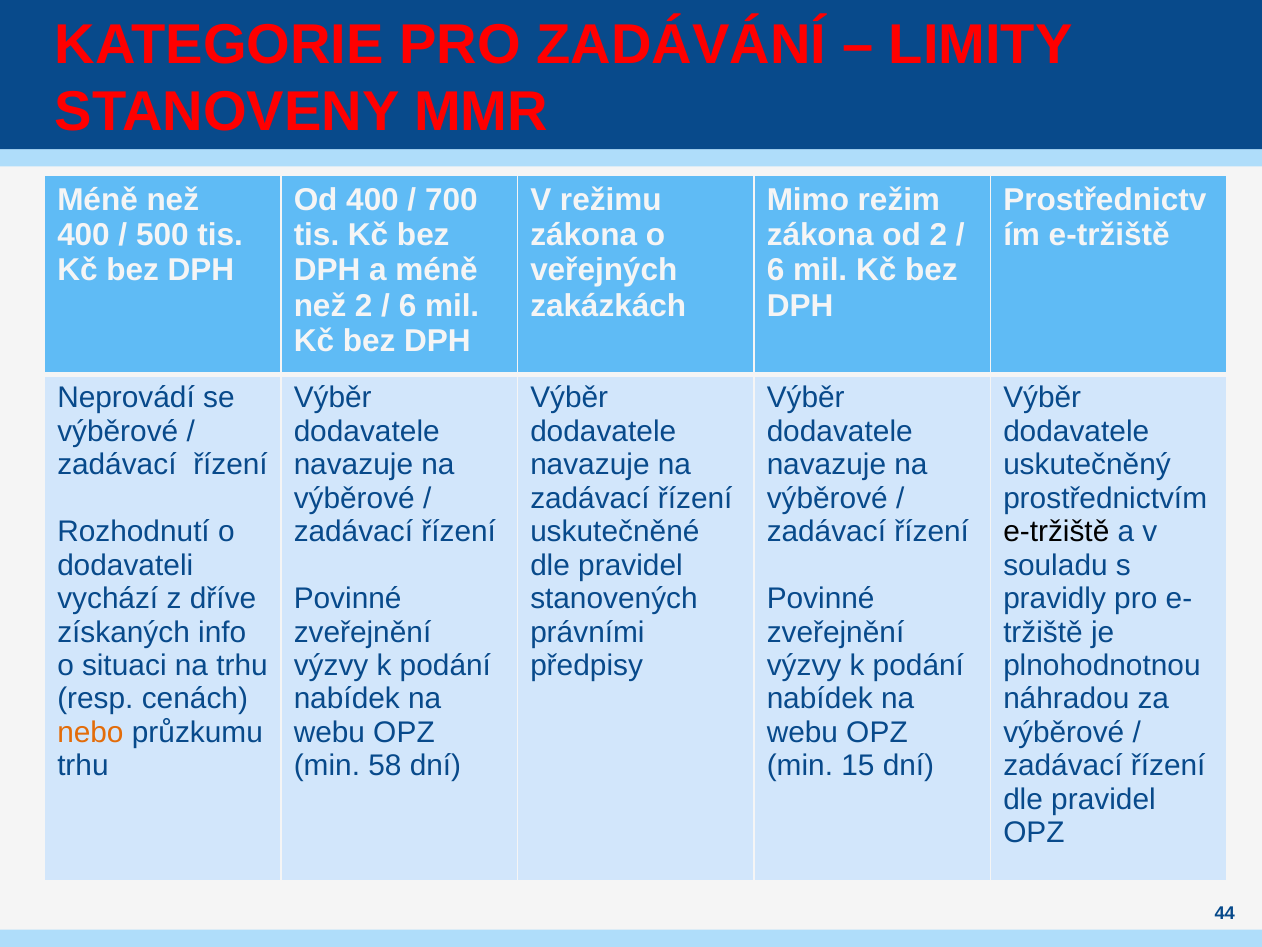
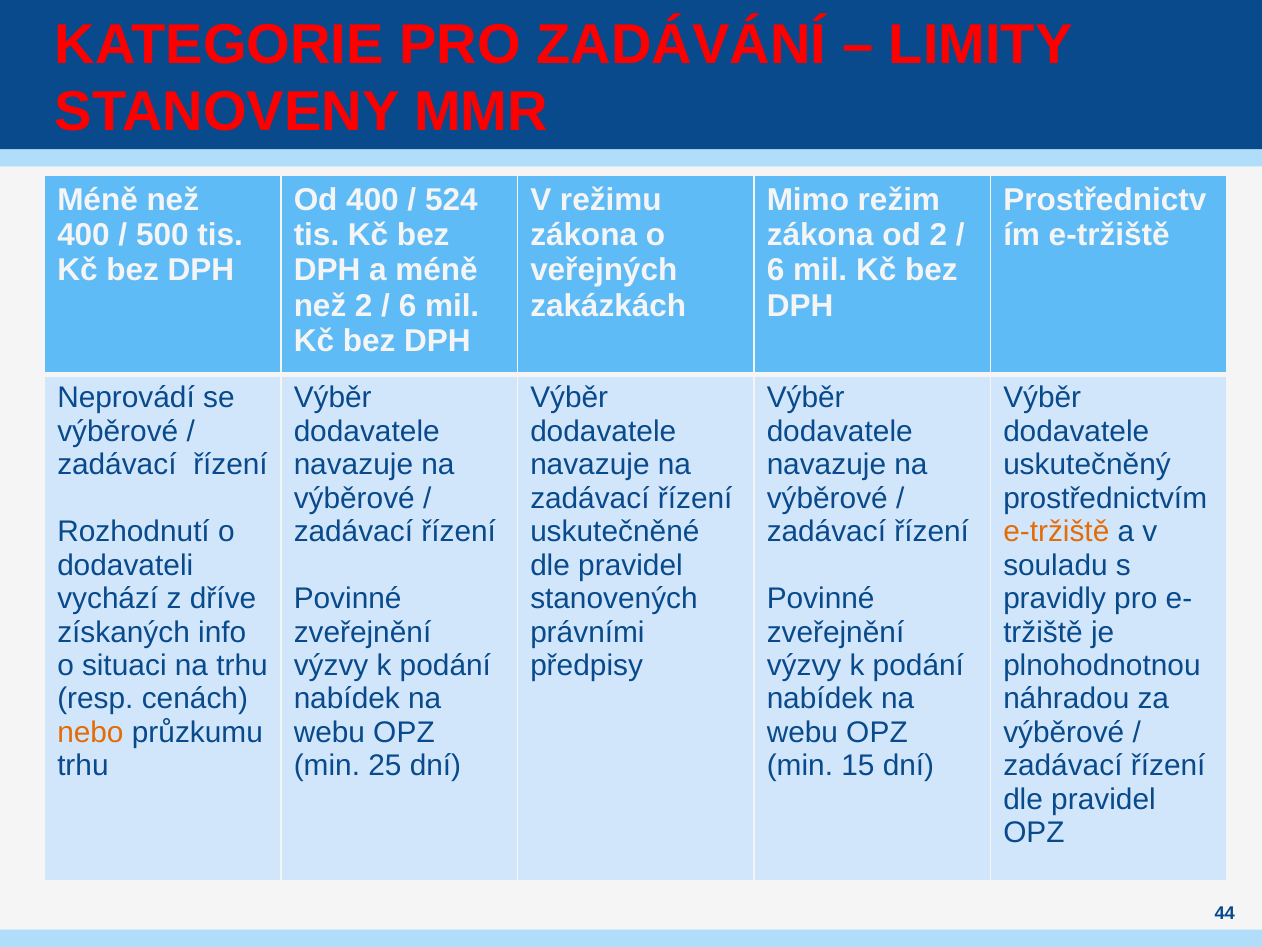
700: 700 -> 524 (451, 200)
e-tržiště colour: black -> orange (1056, 532)
58: 58 -> 25 (385, 766)
